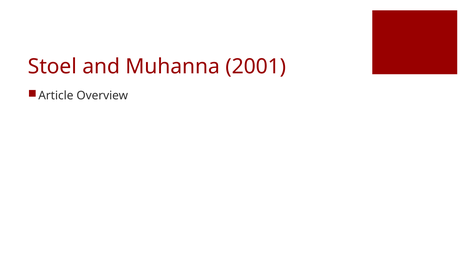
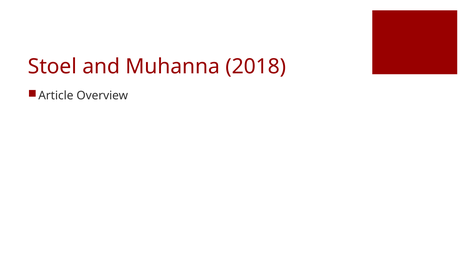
2001: 2001 -> 2018 (256, 66)
